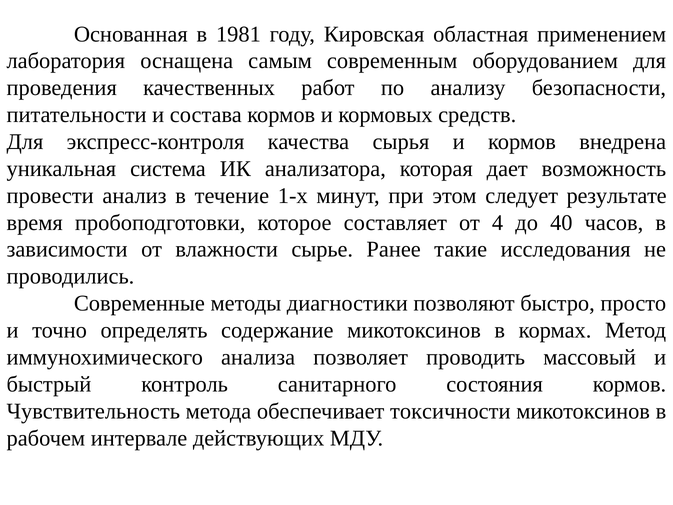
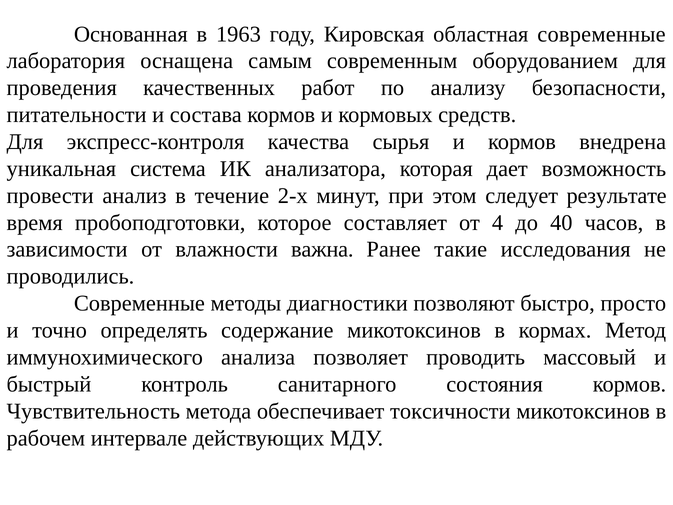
1981: 1981 -> 1963 (238, 34)
областная применением: применением -> современные (602, 34)
1-х: 1-х -> 2-х (293, 196)
сырье: сырье -> важна (322, 249)
